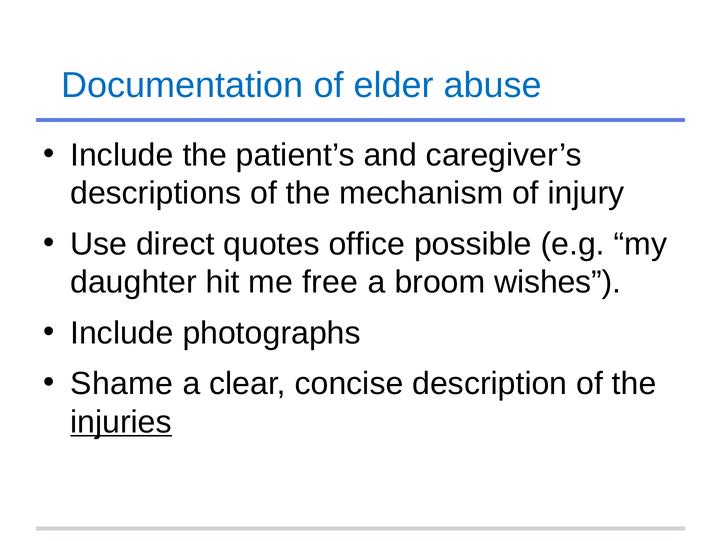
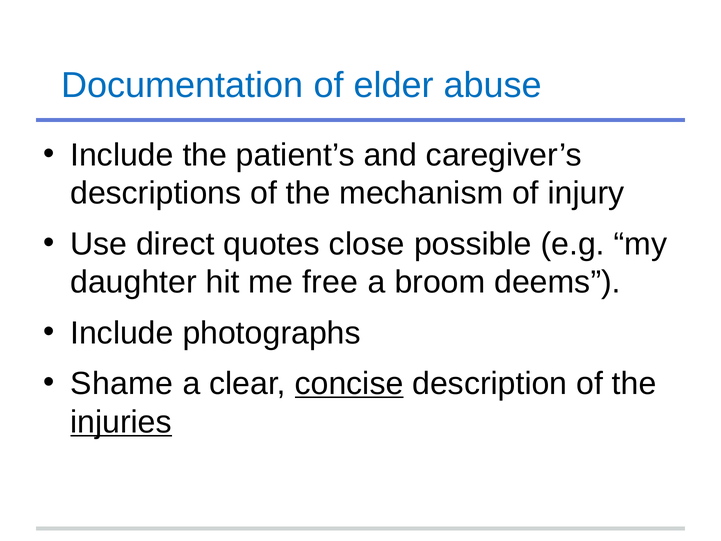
office: office -> close (367, 244)
wishes: wishes -> deems (558, 282)
concise underline: none -> present (349, 383)
